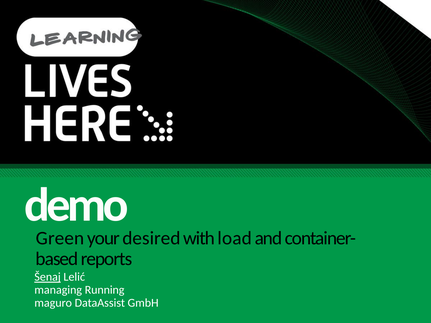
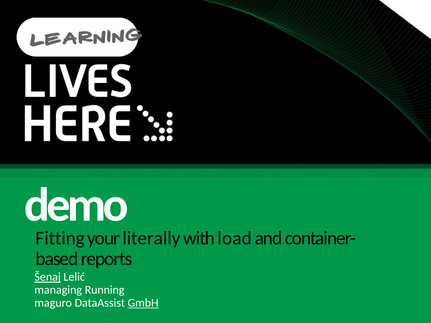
Green: Green -> Fitting (60, 238)
desired: desired -> literally (151, 238)
GmbH underline: none -> present (143, 303)
